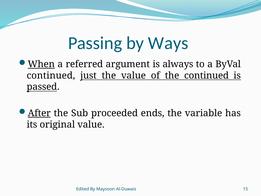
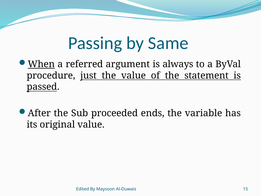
Ways: Ways -> Same (168, 43)
continued: continued -> procedure (51, 75)
the continued: continued -> statement (206, 75)
After underline: present -> none (39, 113)
